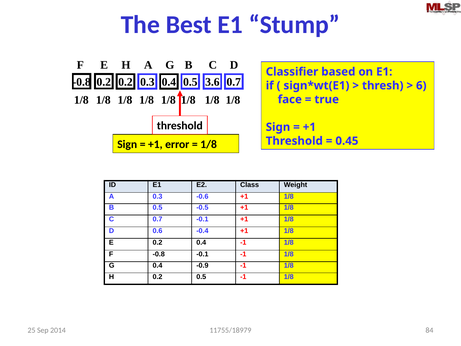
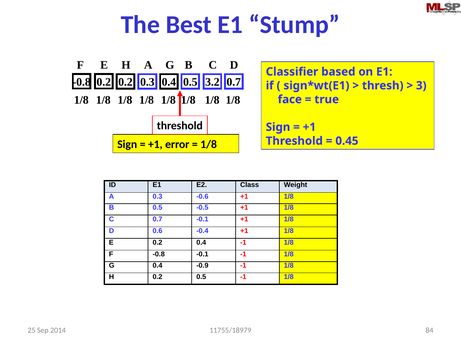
3.6: 3.6 -> 3.2 (212, 82)
6: 6 -> 3 (421, 86)
